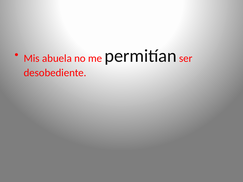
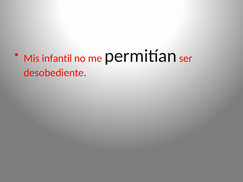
abuela: abuela -> infantil (57, 58)
